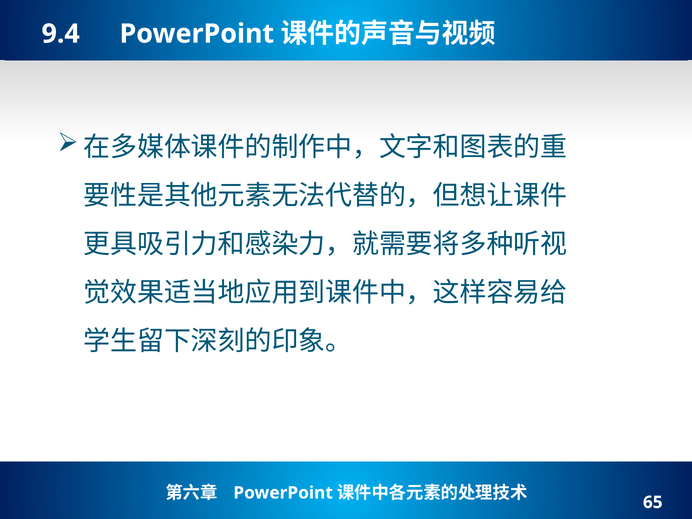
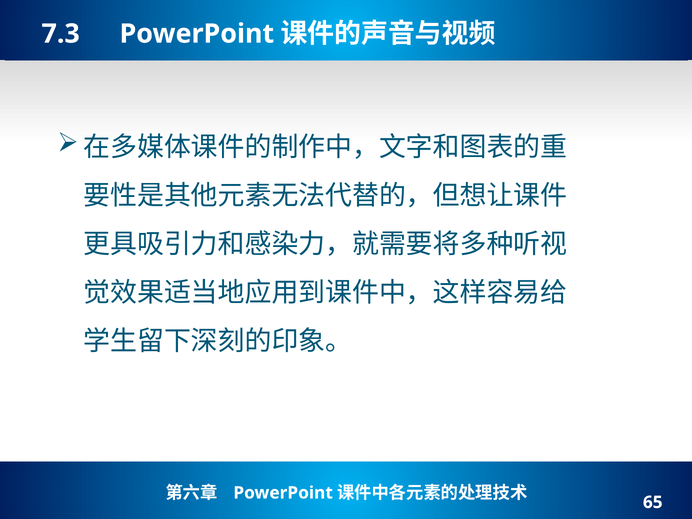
9.4: 9.4 -> 7.3 (61, 34)
